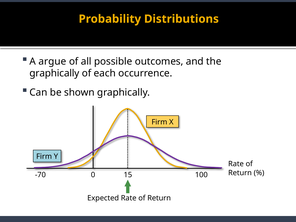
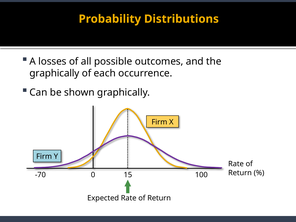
argue: argue -> losses (52, 61)
